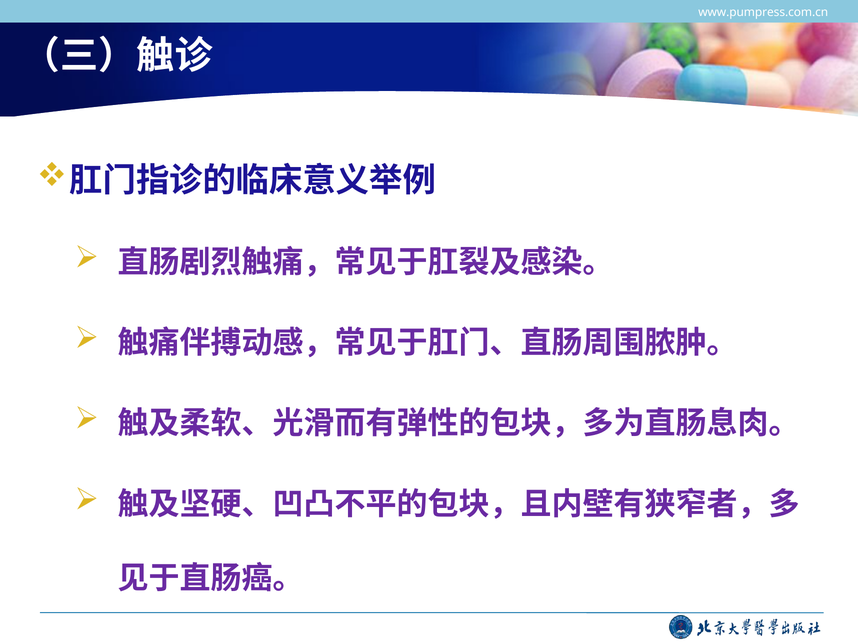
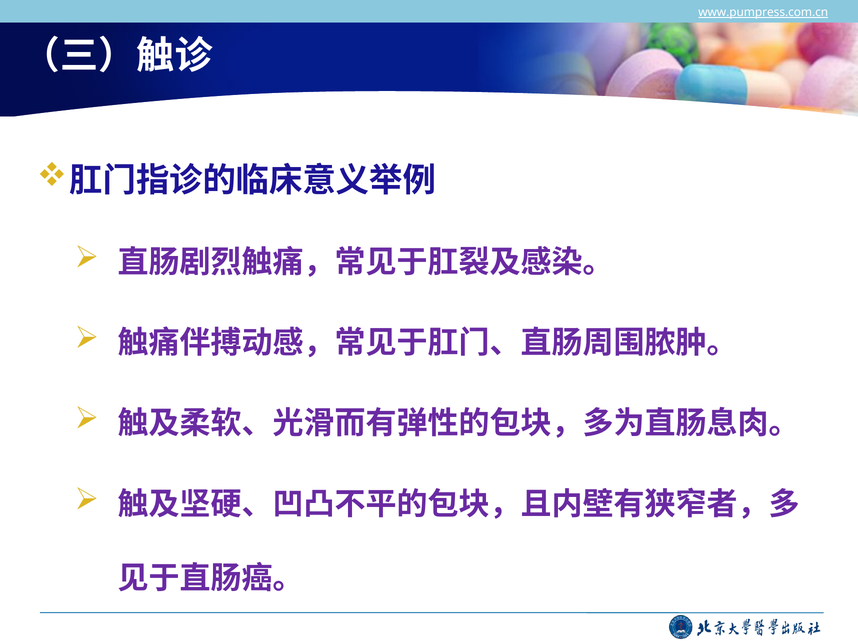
www.pumpress.com.cn underline: none -> present (763, 12)
